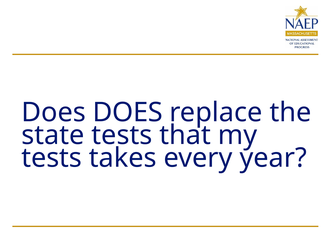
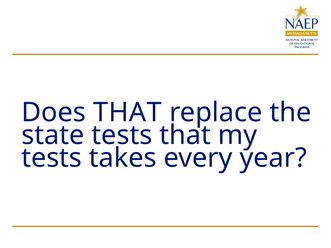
Does DOES: DOES -> THAT (127, 113)
